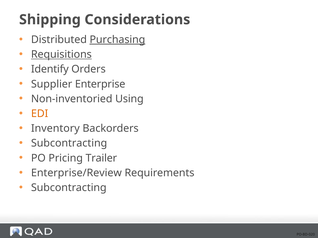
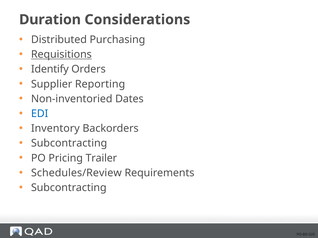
Shipping: Shipping -> Duration (50, 20)
Purchasing underline: present -> none (117, 40)
Enterprise: Enterprise -> Reporting (100, 84)
Using: Using -> Dates (129, 99)
EDI colour: orange -> blue (40, 114)
Enterprise/Review: Enterprise/Review -> Schedules/Review (76, 173)
